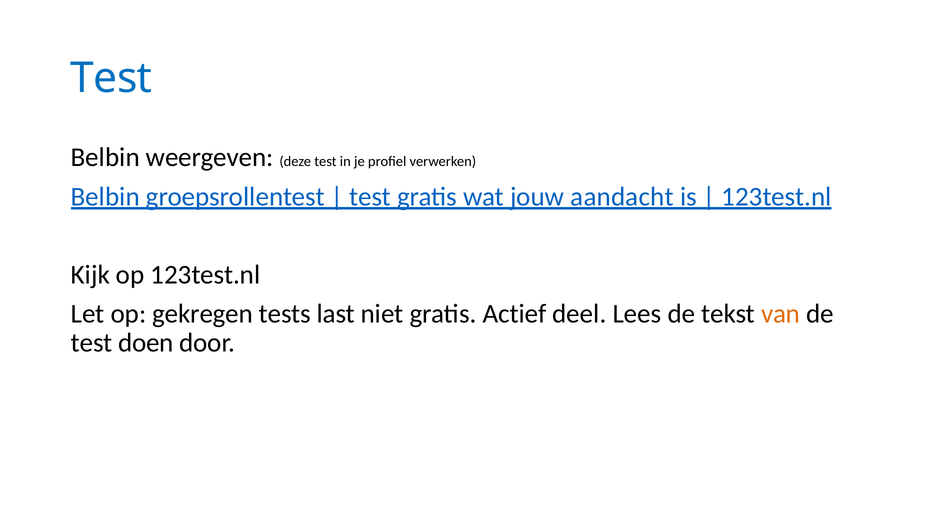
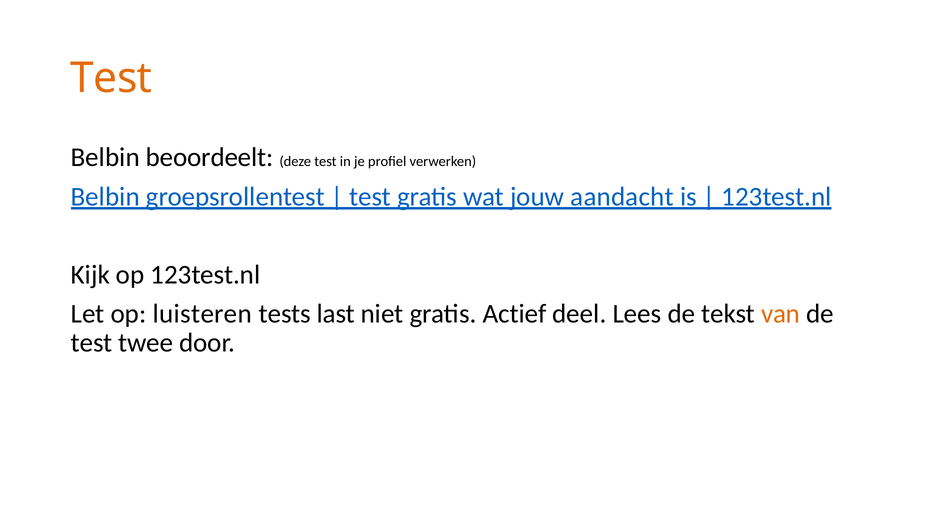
Test colour: blue -> orange (111, 78)
weergeven: weergeven -> beoordeelt (210, 157)
gekregen: gekregen -> luisteren (202, 313)
doen: doen -> twee (146, 343)
